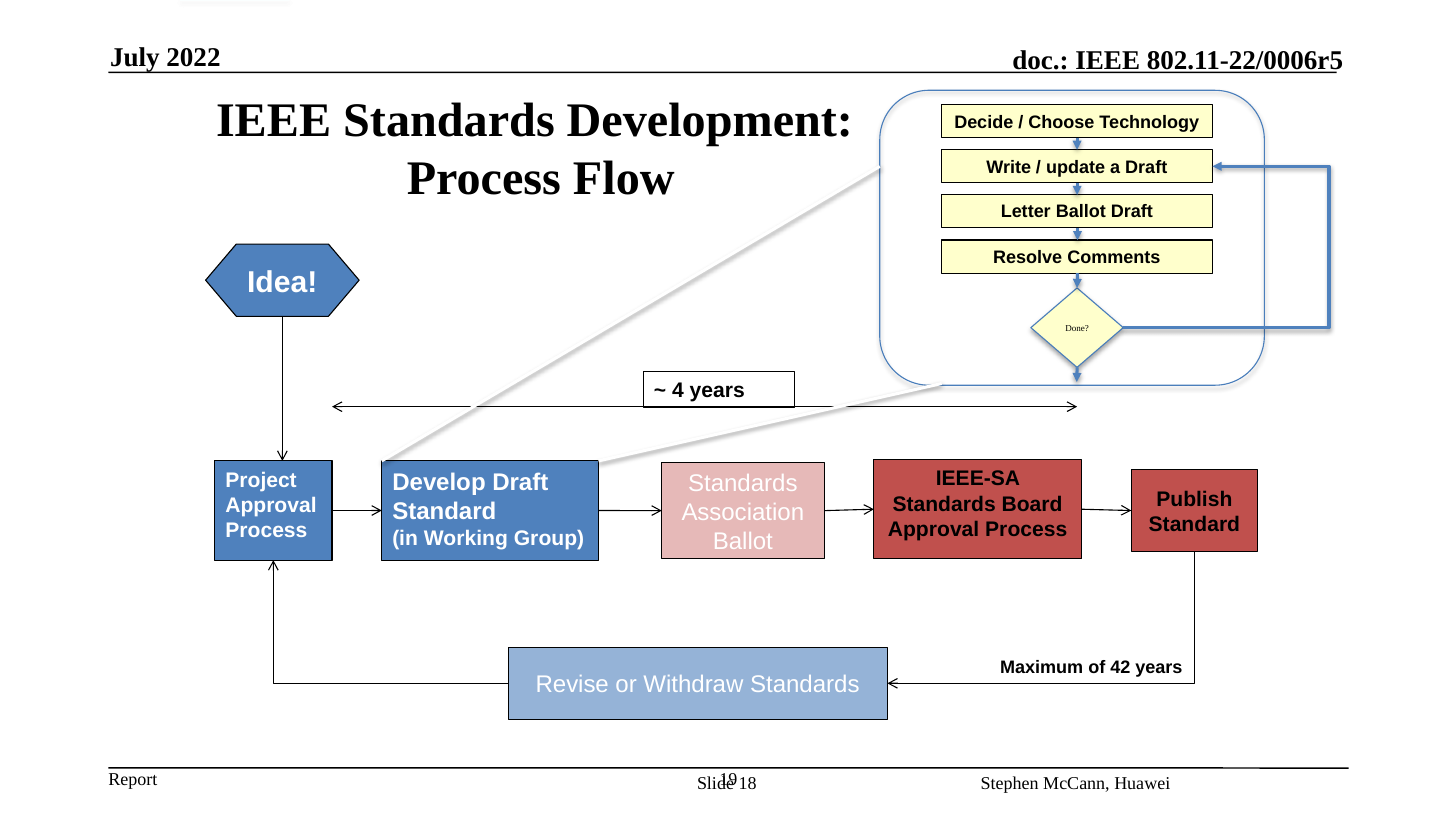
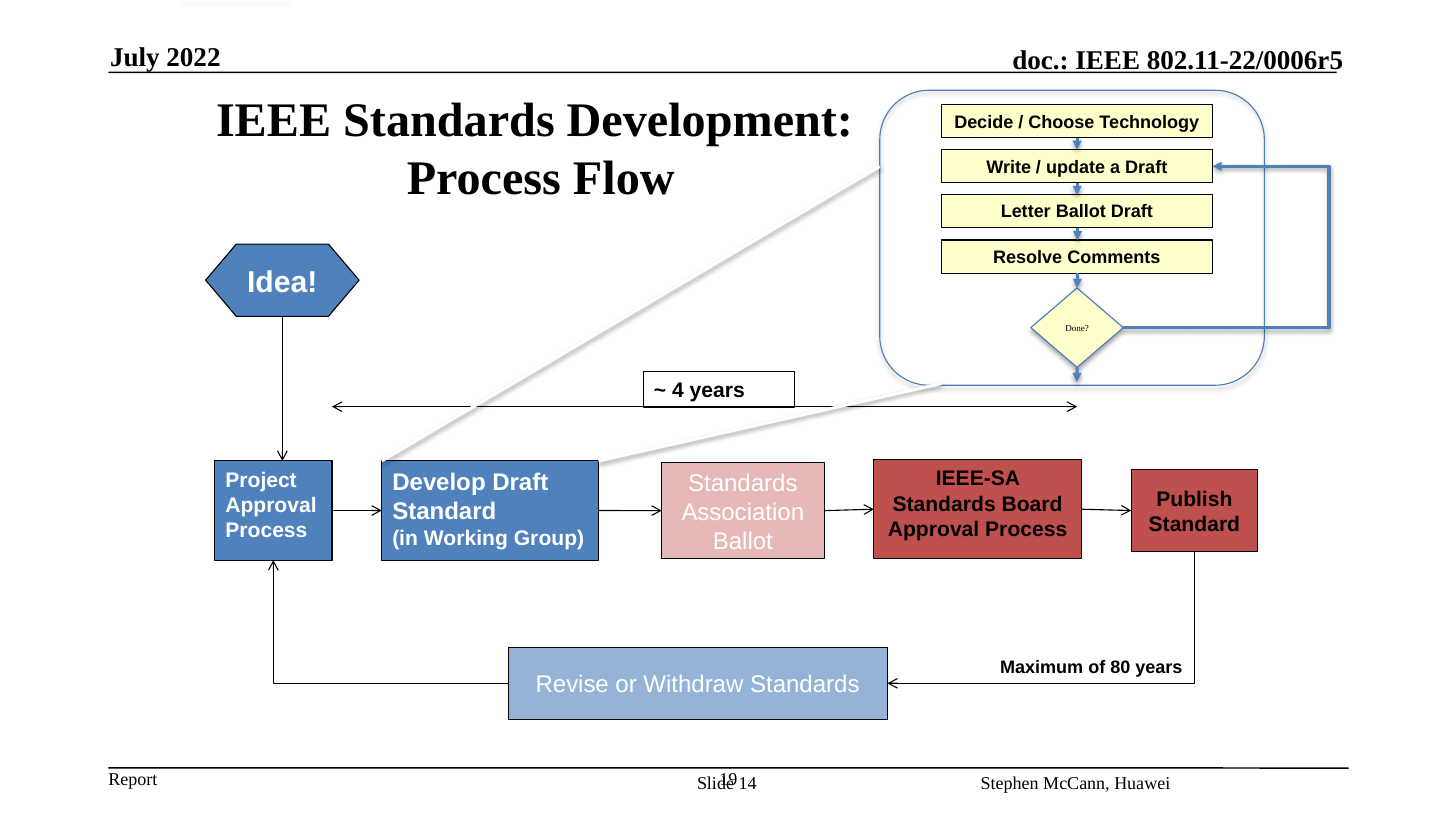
42: 42 -> 80 (1120, 668)
18: 18 -> 14 (748, 783)
